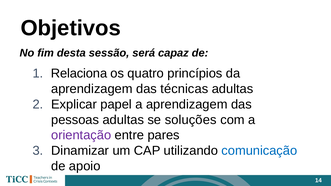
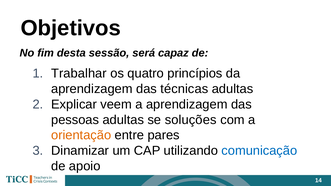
Relaciona: Relaciona -> Trabalhar (79, 74)
papel: papel -> veem (116, 104)
orientação colour: purple -> orange (81, 135)
